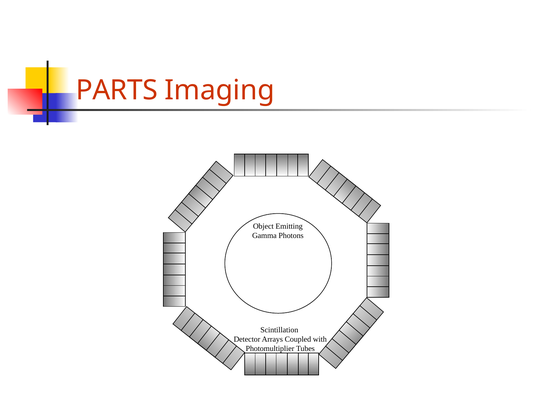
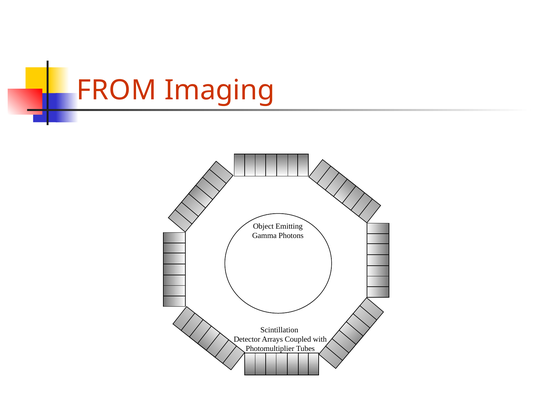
PARTS: PARTS -> FROM (116, 90)
